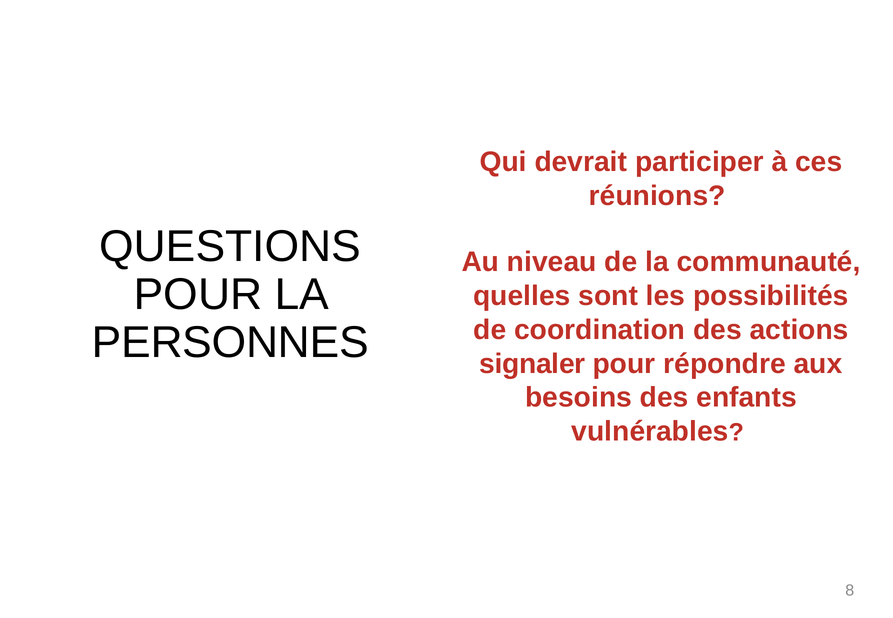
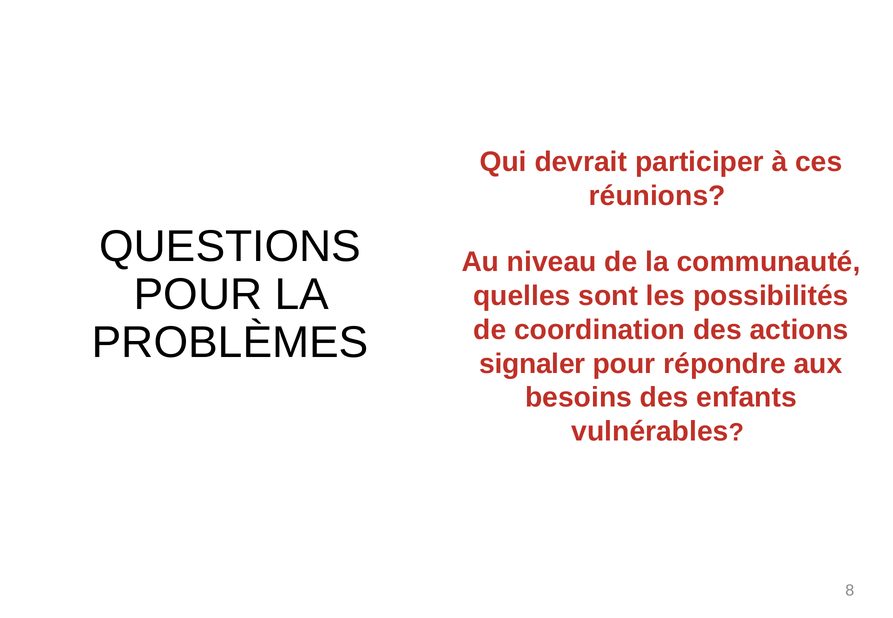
PERSONNES: PERSONNES -> PROBLÈMES (230, 343)
